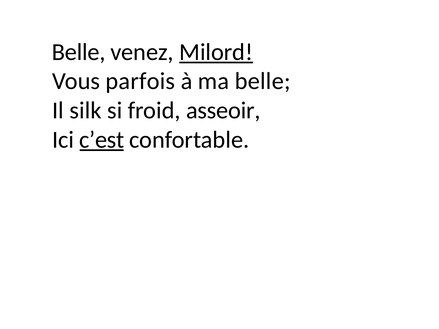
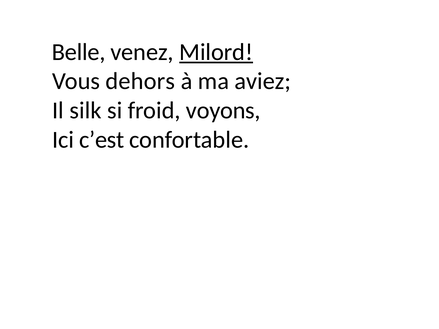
parfois: parfois -> dehors (140, 81)
ma belle: belle -> aviez (263, 81)
asseoir: asseoir -> voyons (223, 111)
c’est underline: present -> none (102, 140)
